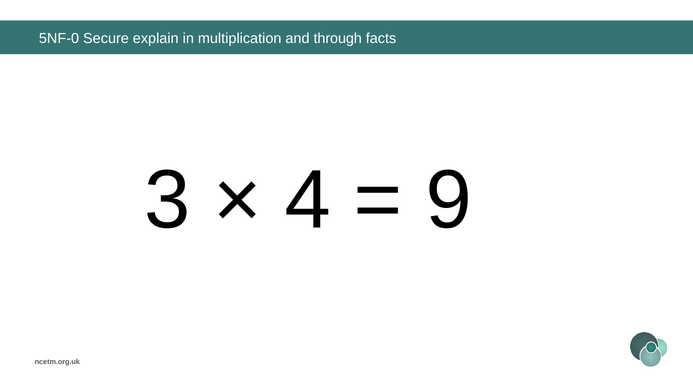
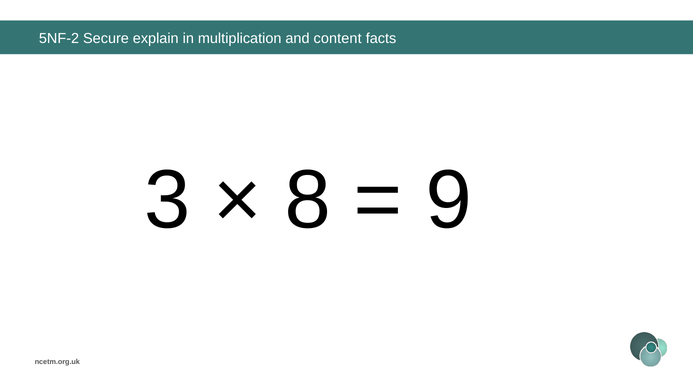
5NF-0: 5NF-0 -> 5NF-2 (59, 39)
through: through -> content (338, 39)
4: 4 -> 8 (308, 200)
